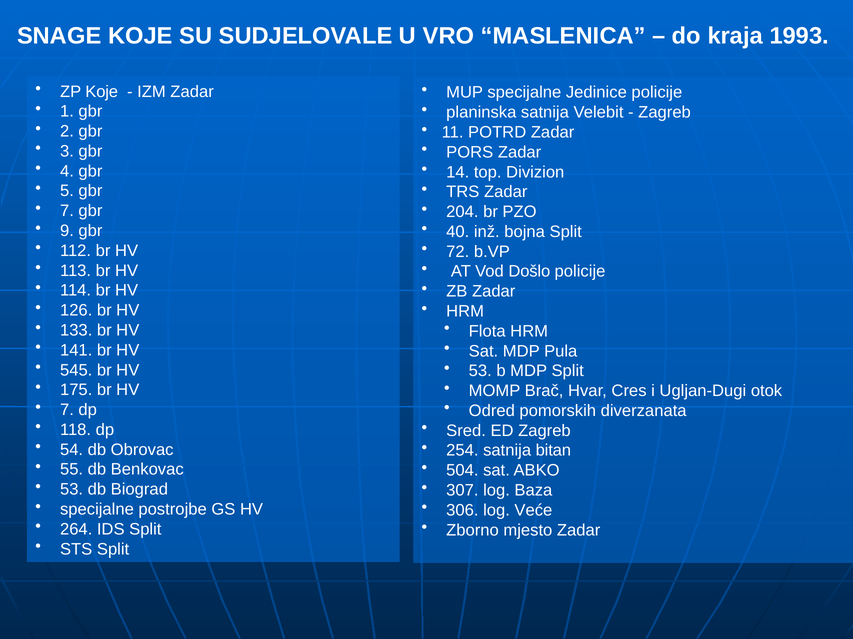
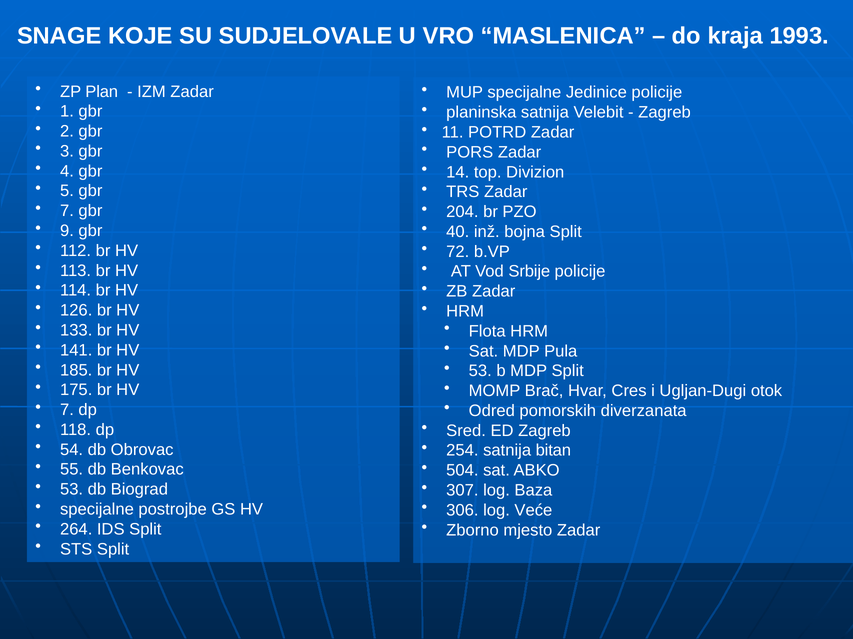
ZP Koje: Koje -> Plan (102, 92)
Došlo: Došlo -> Srbije (529, 272)
545: 545 -> 185 (76, 370)
